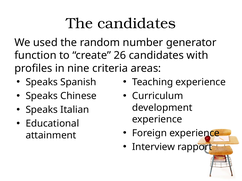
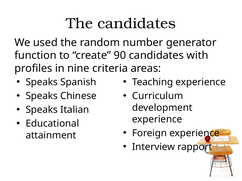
26: 26 -> 90 (120, 56)
